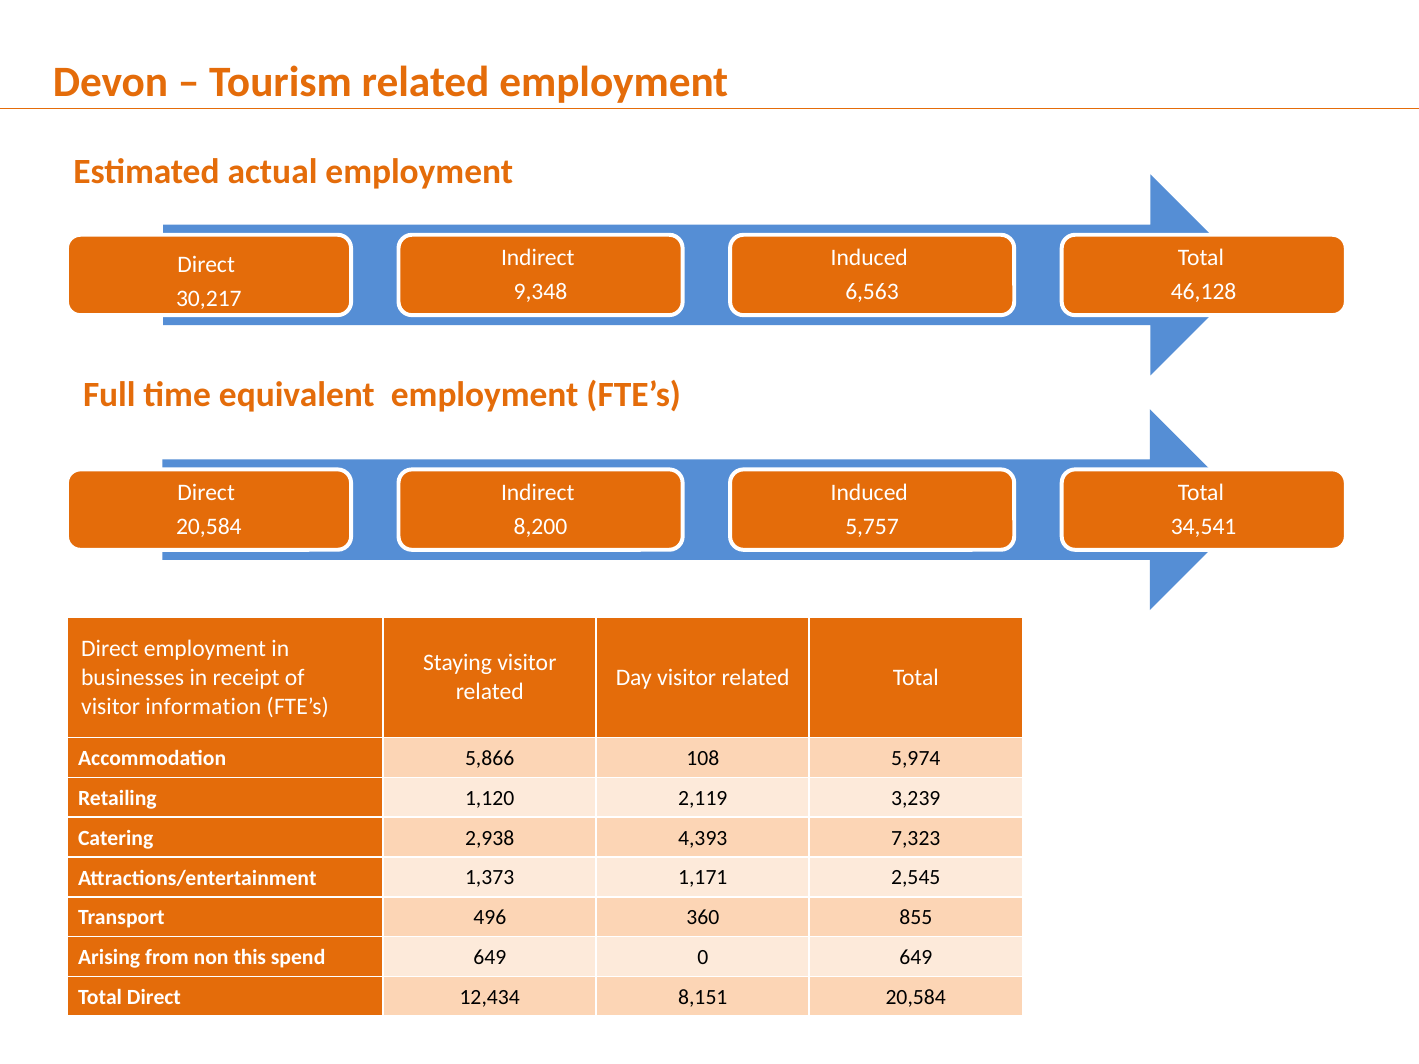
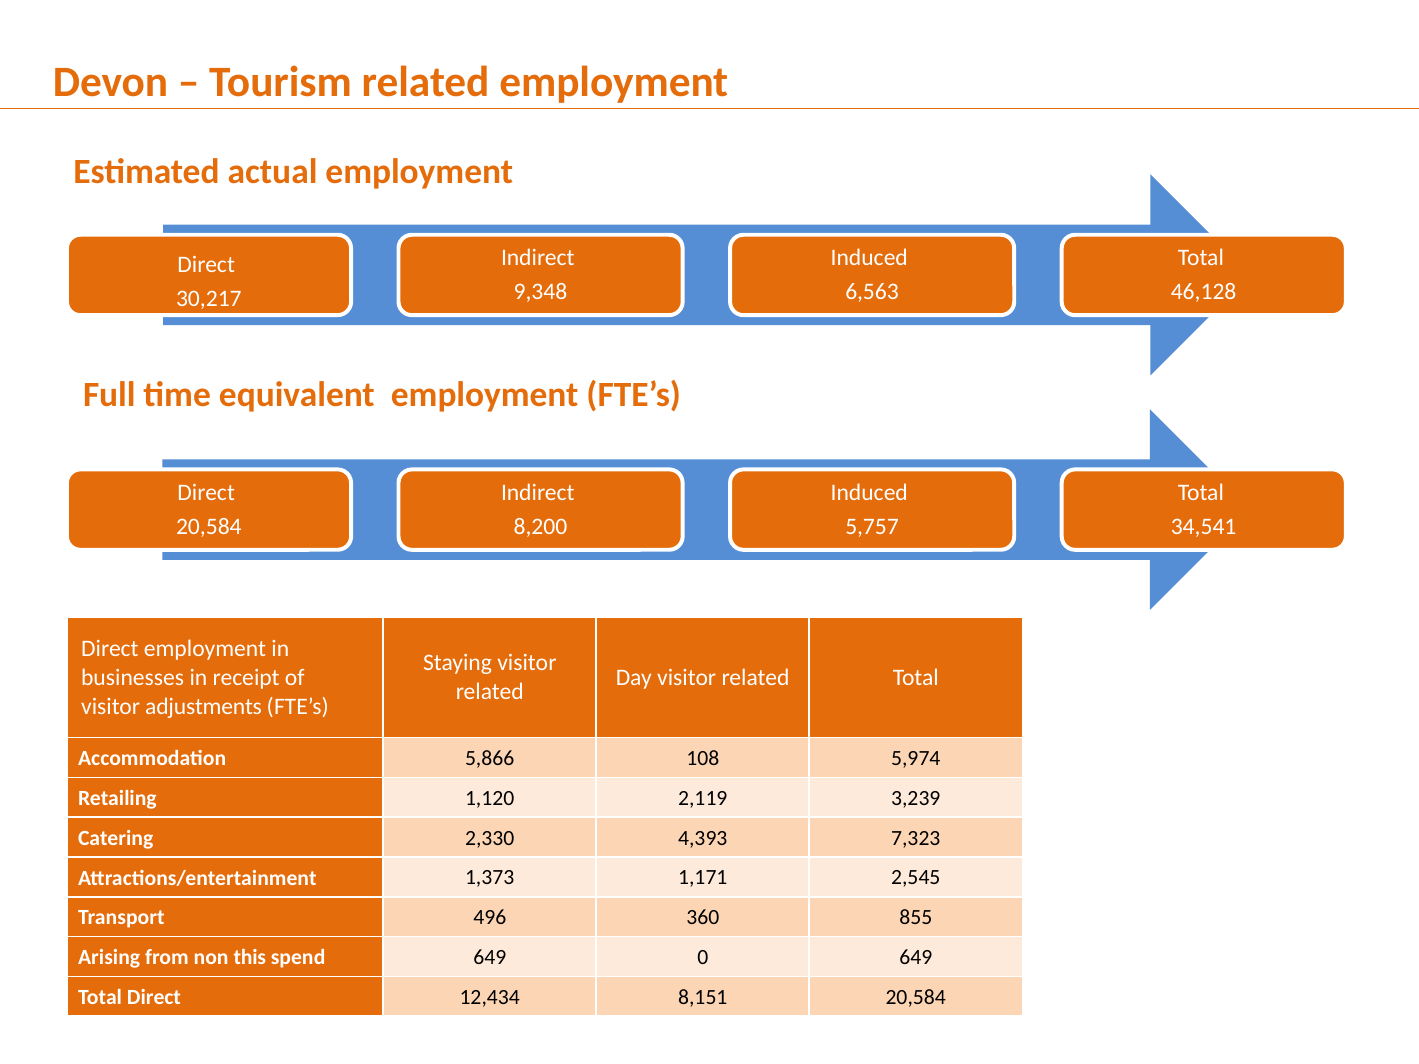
information: information -> adjustments (204, 707)
2,938: 2,938 -> 2,330 (490, 838)
